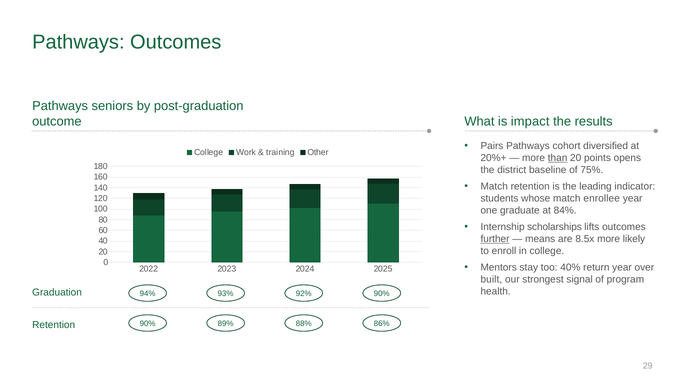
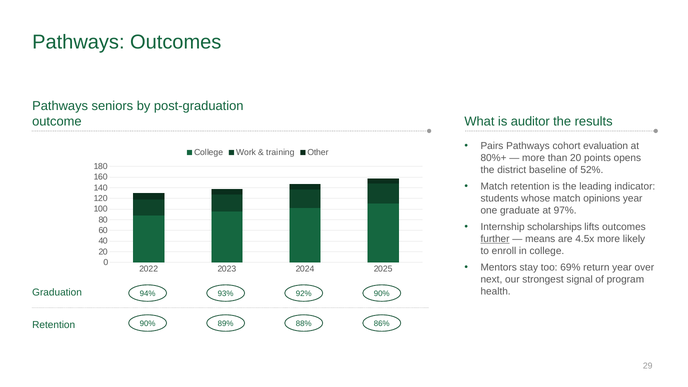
impact: impact -> auditor (530, 121)
diversified: diversified -> evaluation (606, 146)
20%+: 20%+ -> 80%+ (494, 158)
than underline: present -> none (558, 158)
75%: 75% -> 52% (592, 170)
enrollee: enrollee -> opinions (602, 198)
84%: 84% -> 97% (565, 211)
8.5x: 8.5x -> 4.5x (585, 239)
40%: 40% -> 69% (570, 267)
built: built -> next (491, 279)
